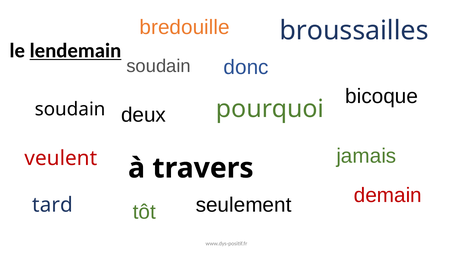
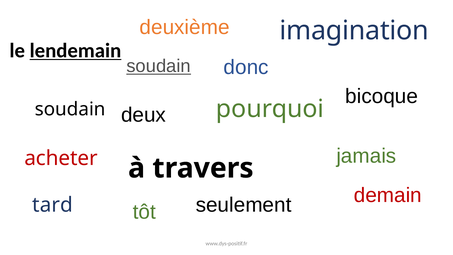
bredouille: bredouille -> deuxième (185, 27)
broussailles: broussailles -> imagination (354, 30)
soudain underline: none -> present (159, 66)
veulent: veulent -> acheter (61, 158)
